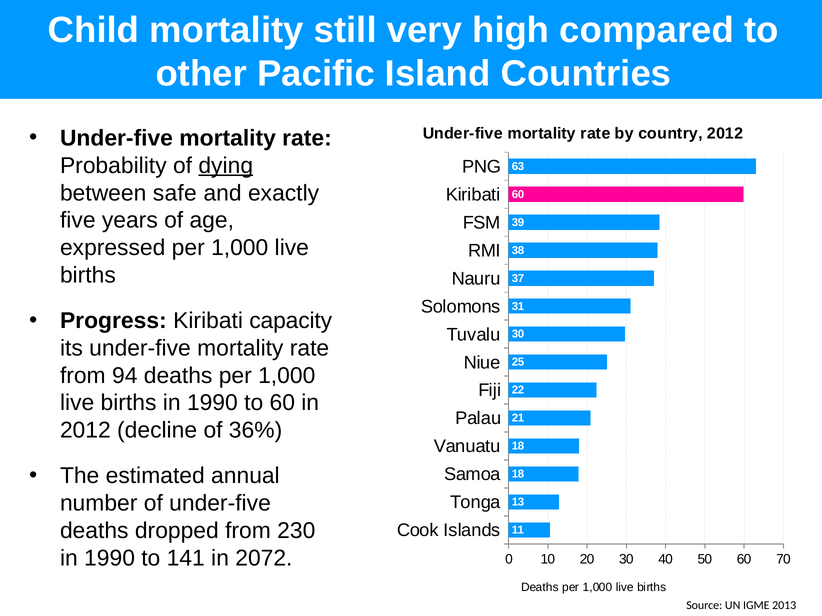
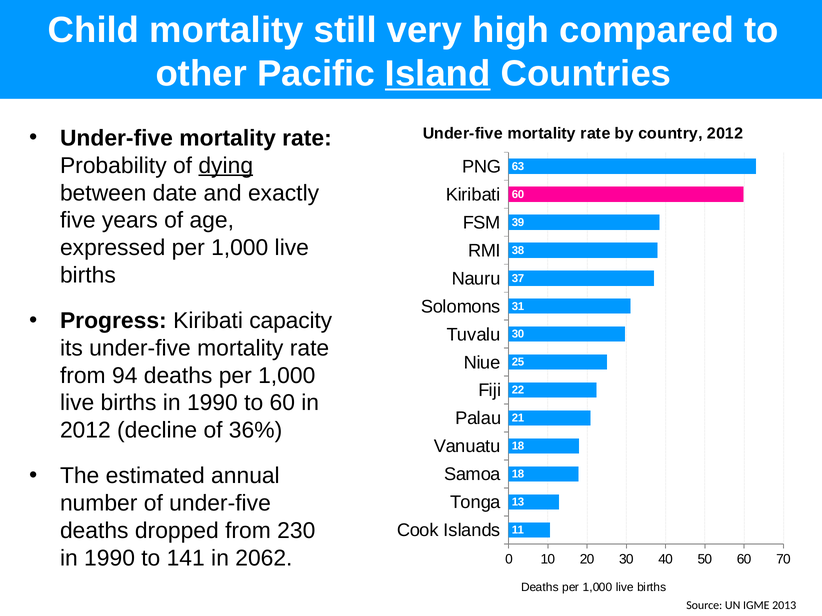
Island underline: none -> present (438, 74)
safe: safe -> date (175, 193)
2072: 2072 -> 2062 (264, 559)
